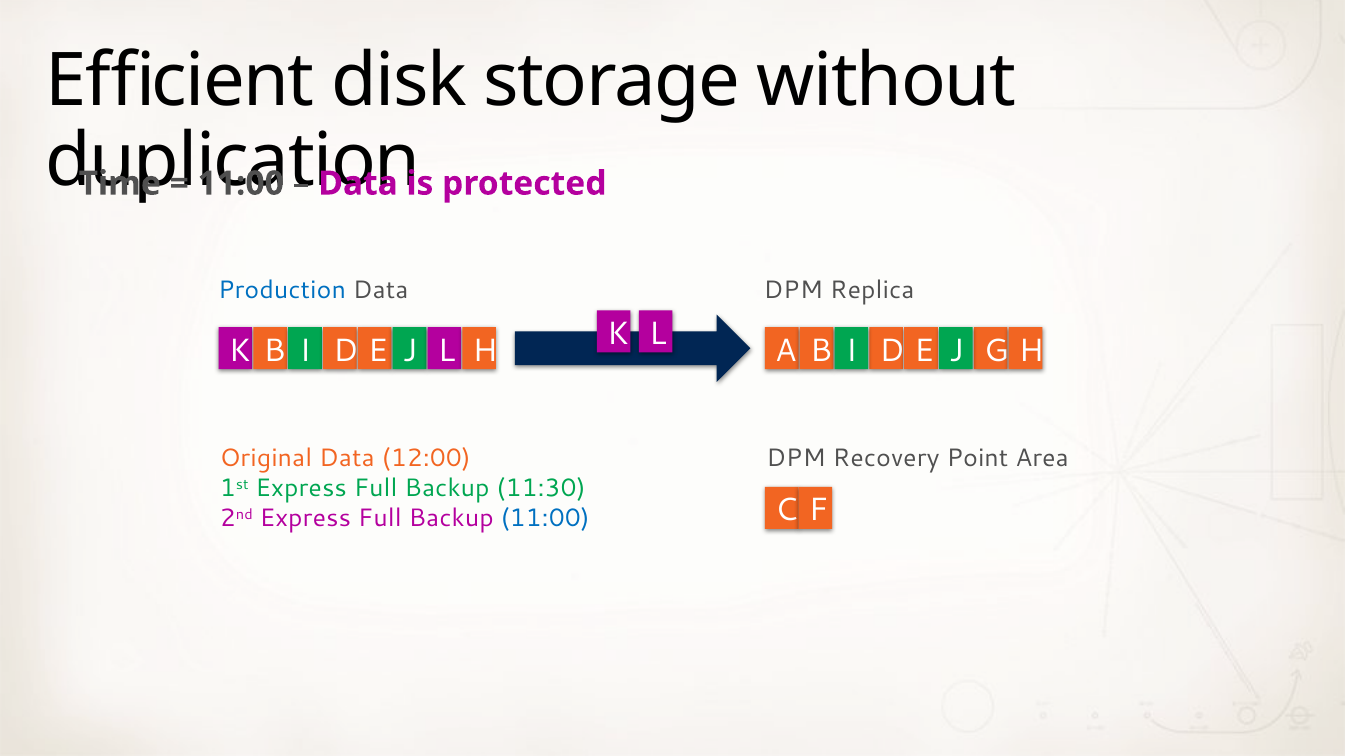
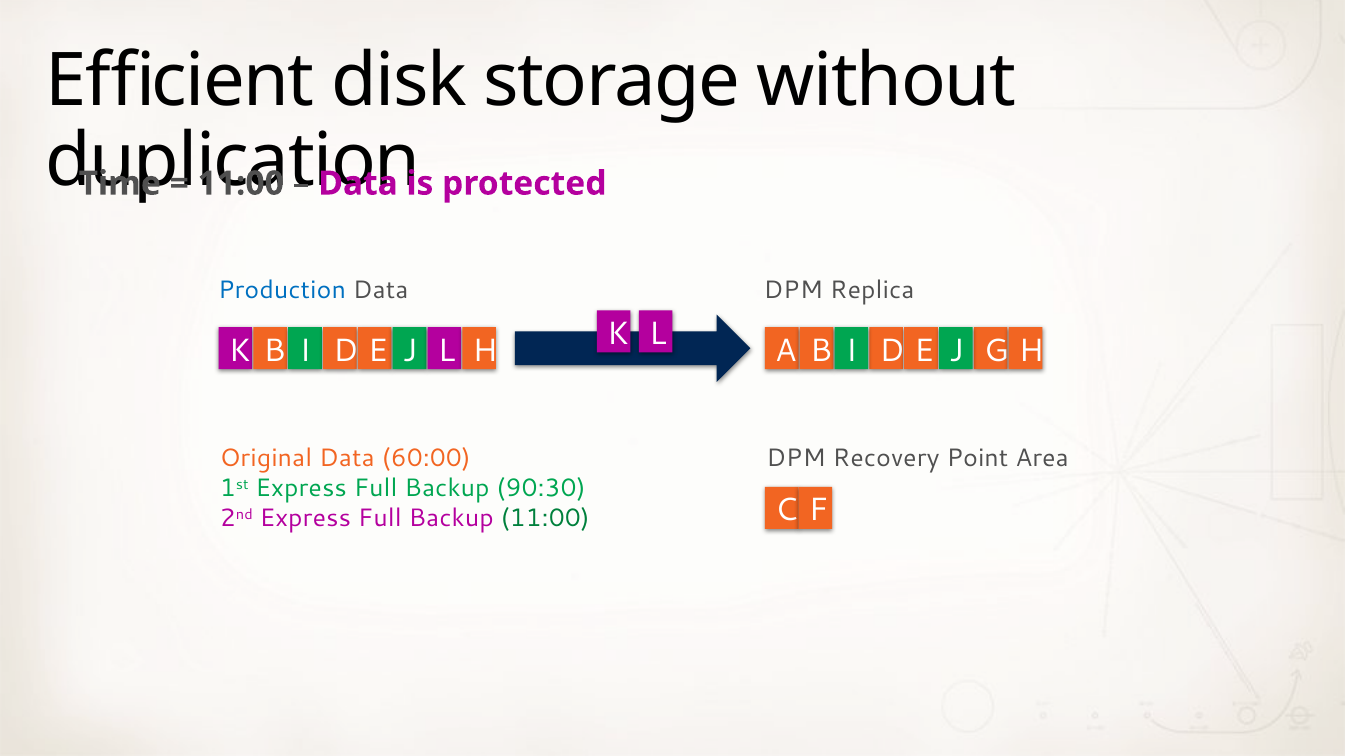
12:00: 12:00 -> 60:00 (426, 458)
11:30: 11:30 -> 90:30 (541, 489)
11:00 colour: blue -> green (545, 519)
